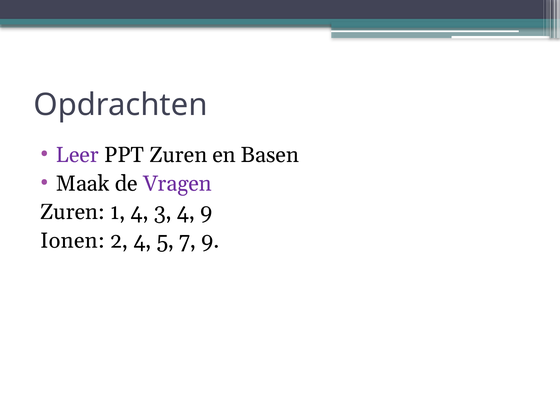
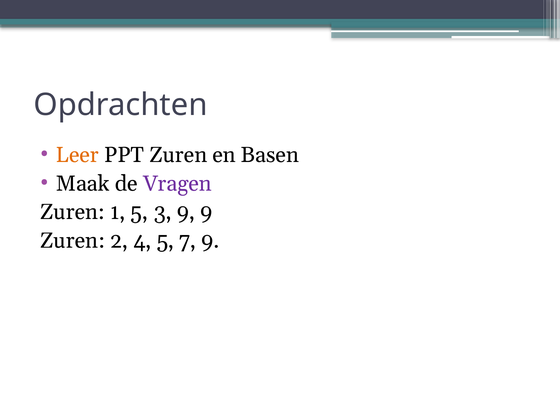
Leer colour: purple -> orange (77, 155)
1 4: 4 -> 5 (139, 212)
3 4: 4 -> 9 (186, 212)
Ionen: Ionen -> Zuren (73, 241)
